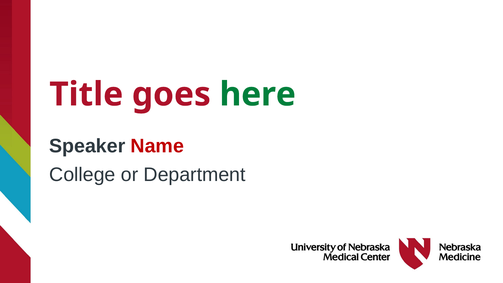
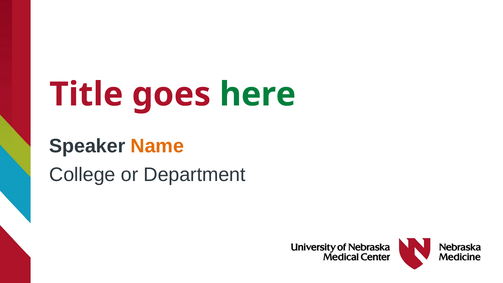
Name colour: red -> orange (157, 146)
